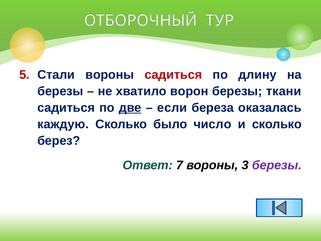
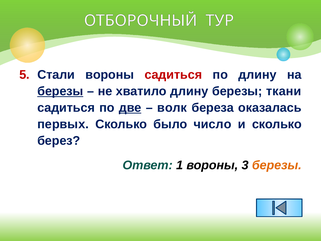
березы underline: none -> present (60, 91)
хватило ворон: ворон -> длину (189, 91)
если: если -> волк (172, 108)
каждую: каждую -> первых (63, 124)
7: 7 -> 1 (180, 165)
березы colour: purple -> orange (277, 165)
